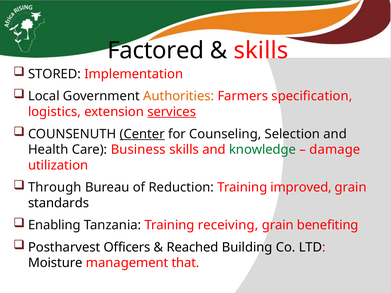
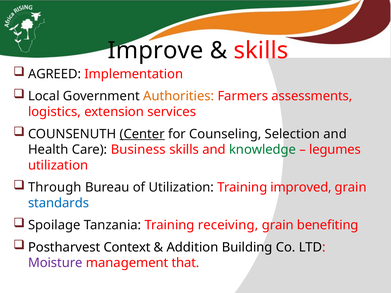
Factored: Factored -> Improve (155, 51)
STORED: STORED -> AGREED (54, 74)
specification: specification -> assessments (312, 96)
services underline: present -> none (172, 112)
damage: damage -> legumes (335, 150)
of Reduction: Reduction -> Utilization (181, 188)
standards colour: black -> blue (59, 203)
Enabling: Enabling -> Spoilage (54, 225)
Officers: Officers -> Context (127, 247)
Reached: Reached -> Addition (192, 247)
Moisture colour: black -> purple (55, 263)
